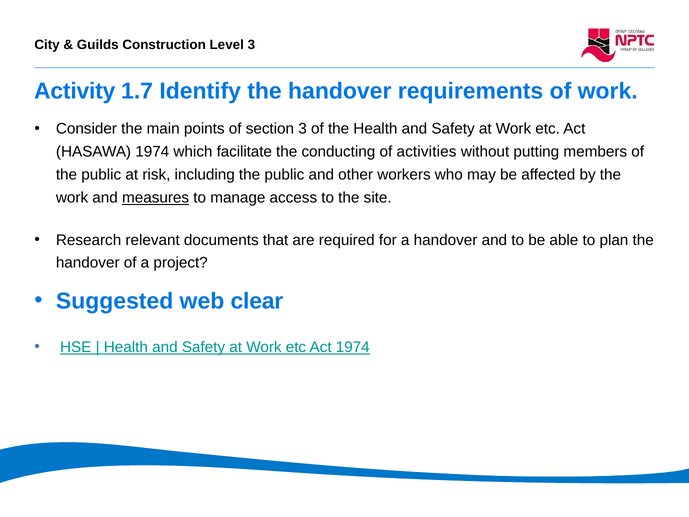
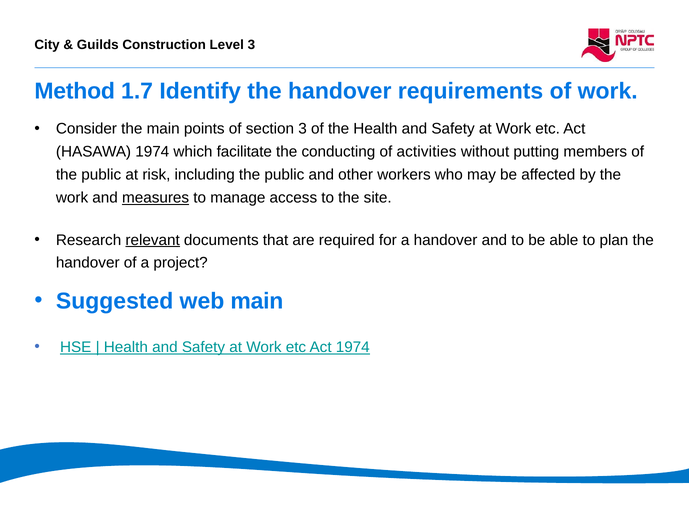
Activity: Activity -> Method (75, 91)
relevant underline: none -> present (153, 240)
web clear: clear -> main (257, 301)
